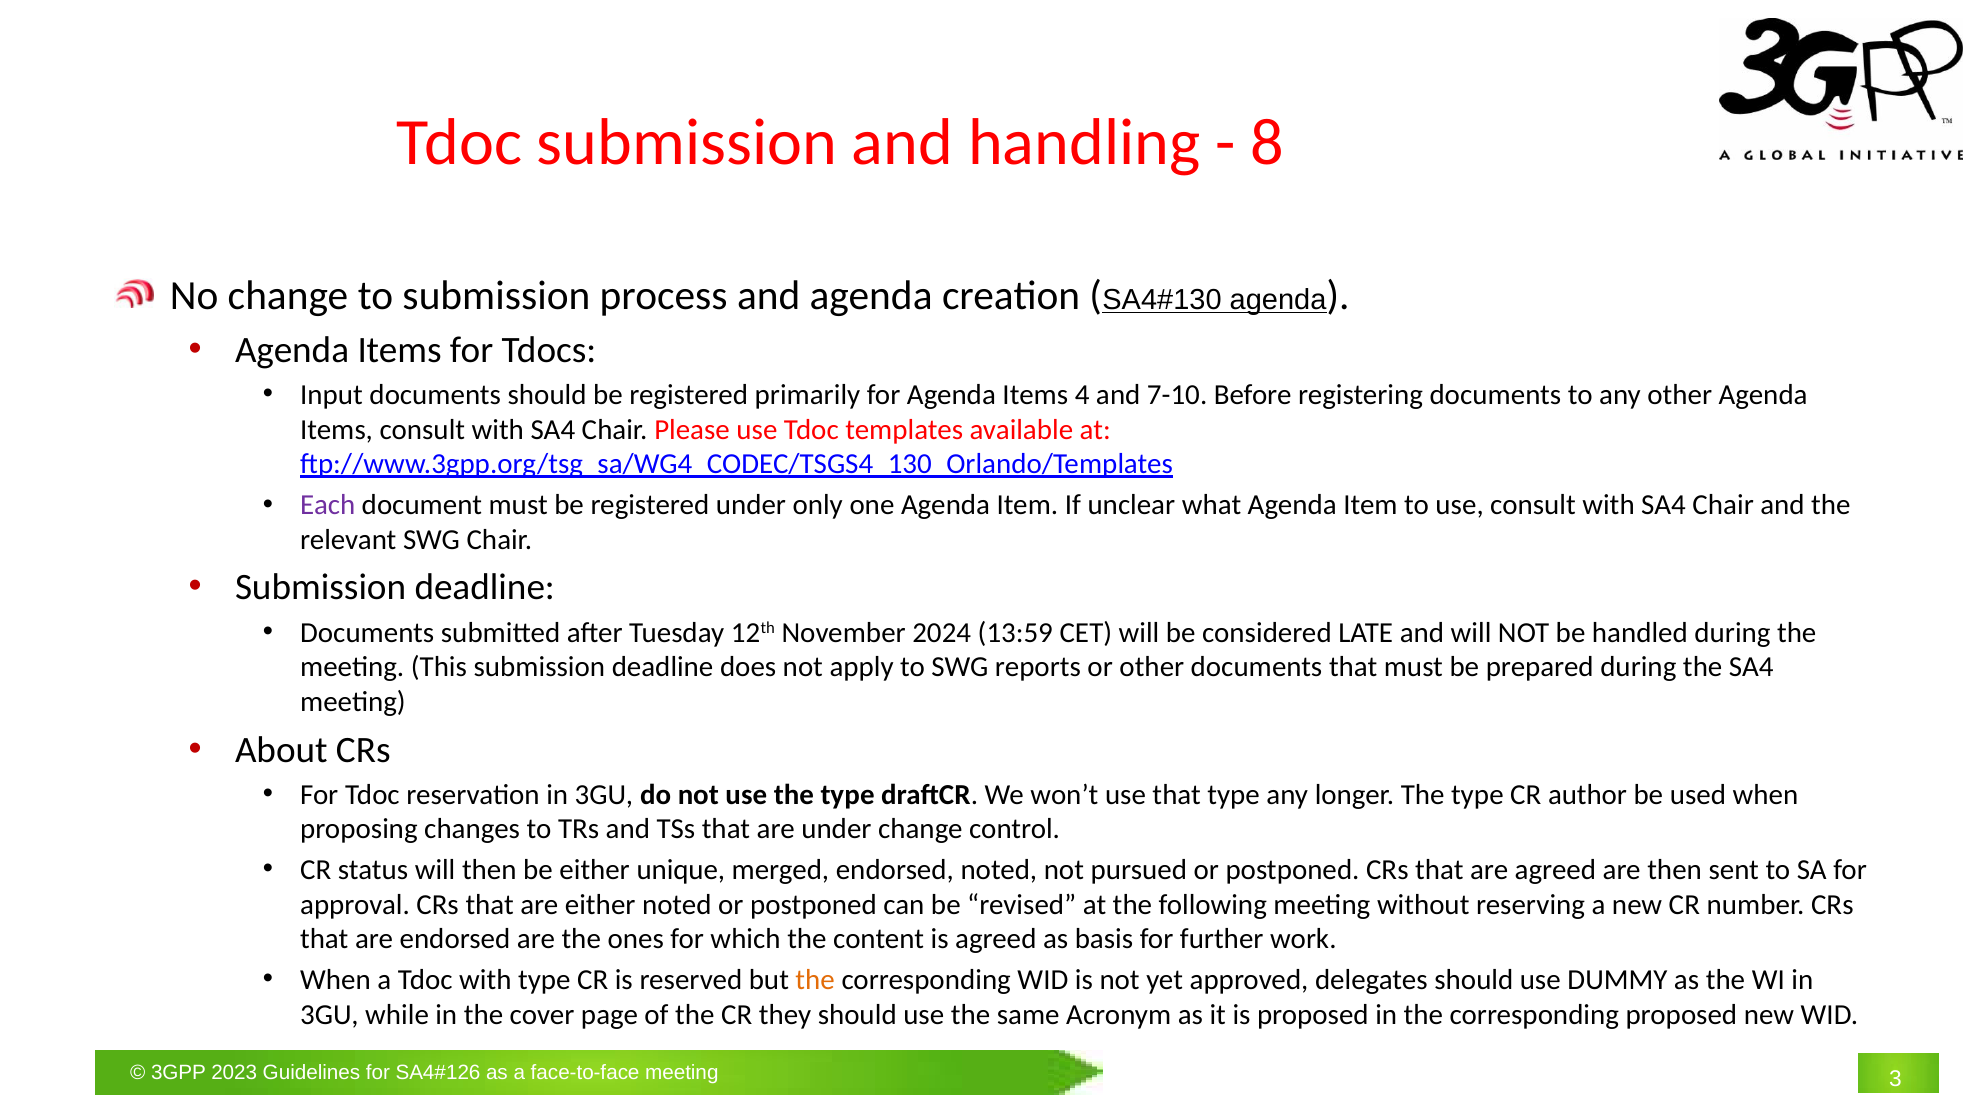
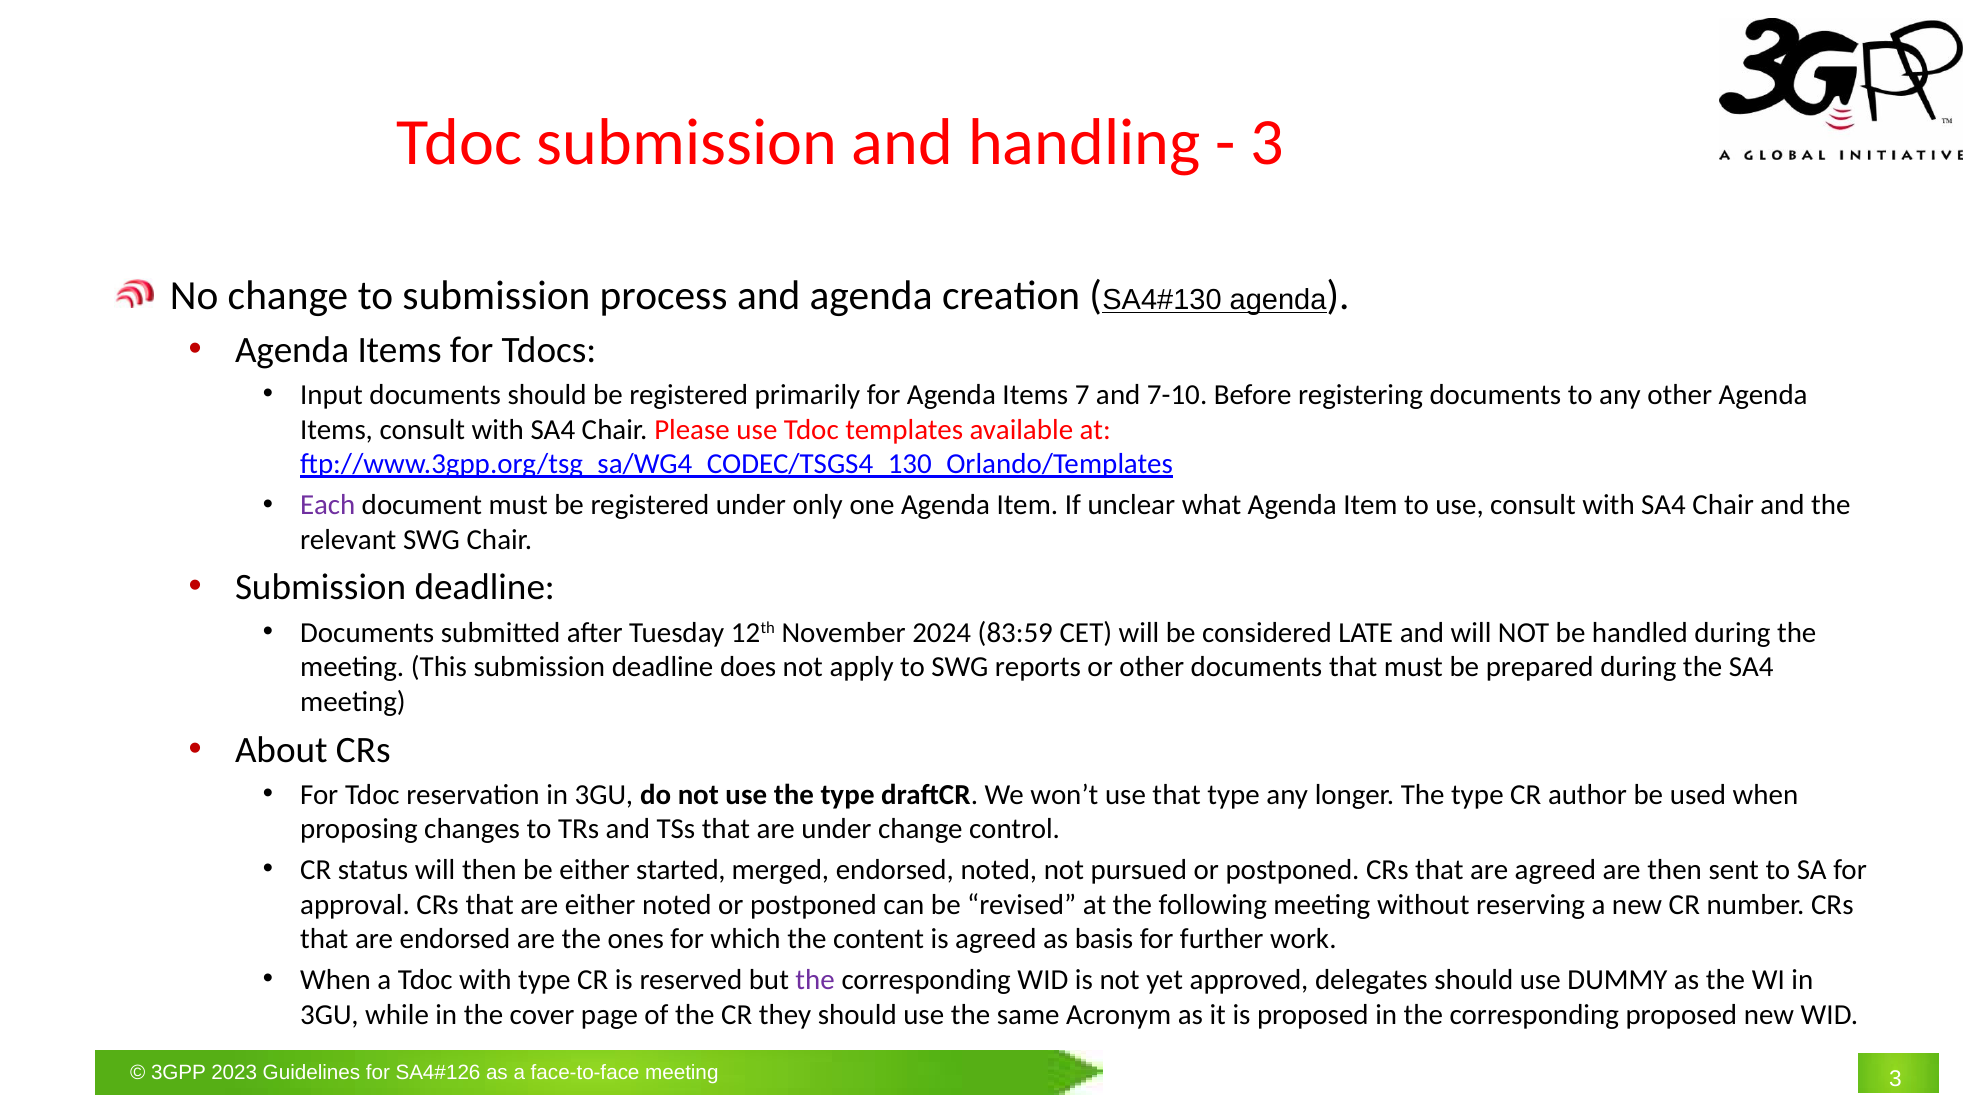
8: 8 -> 3 (1267, 142)
4: 4 -> 7 (1082, 395)
13:59: 13:59 -> 83:59 (1015, 633)
unique: unique -> started (681, 870)
the colour: orange -> purple (815, 980)
